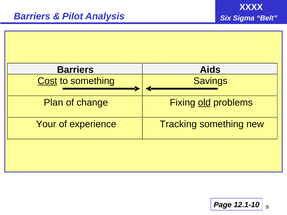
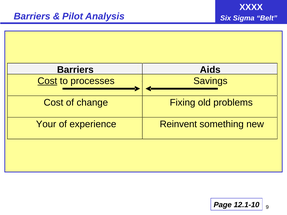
to something: something -> processes (93, 81)
Plan: Plan -> Cost (54, 103)
old underline: present -> none (204, 103)
Tracking: Tracking -> Reinvent (178, 124)
